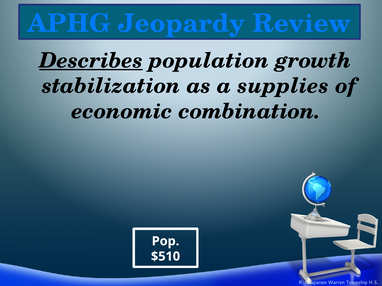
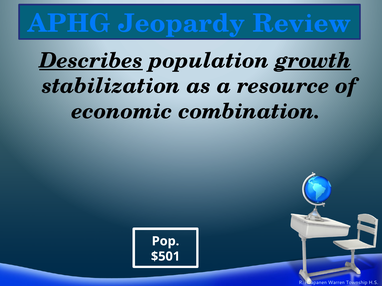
growth underline: none -> present (313, 61)
supplies: supplies -> resource (283, 86)
$510: $510 -> $501 (166, 257)
